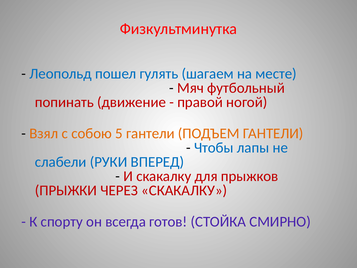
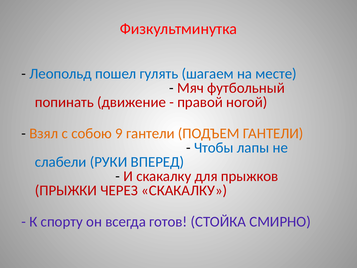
5: 5 -> 9 (119, 133)
